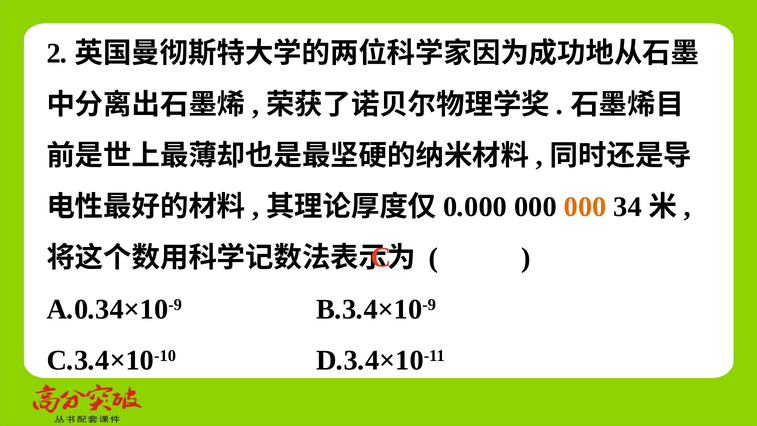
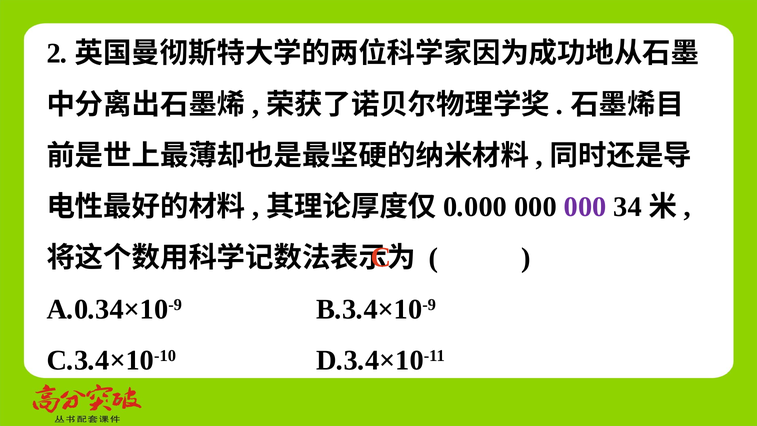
000 colour: orange -> purple (585, 207)
